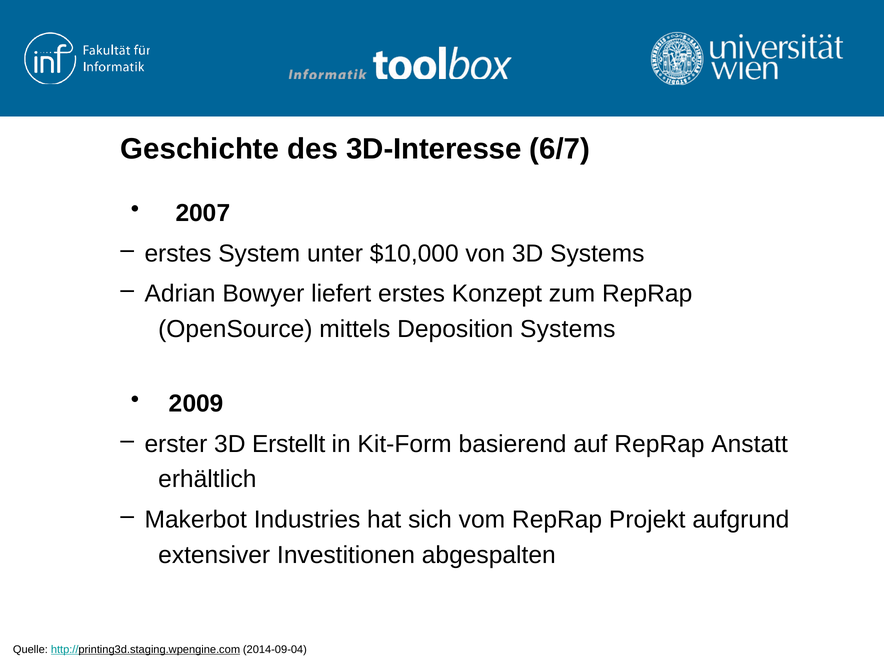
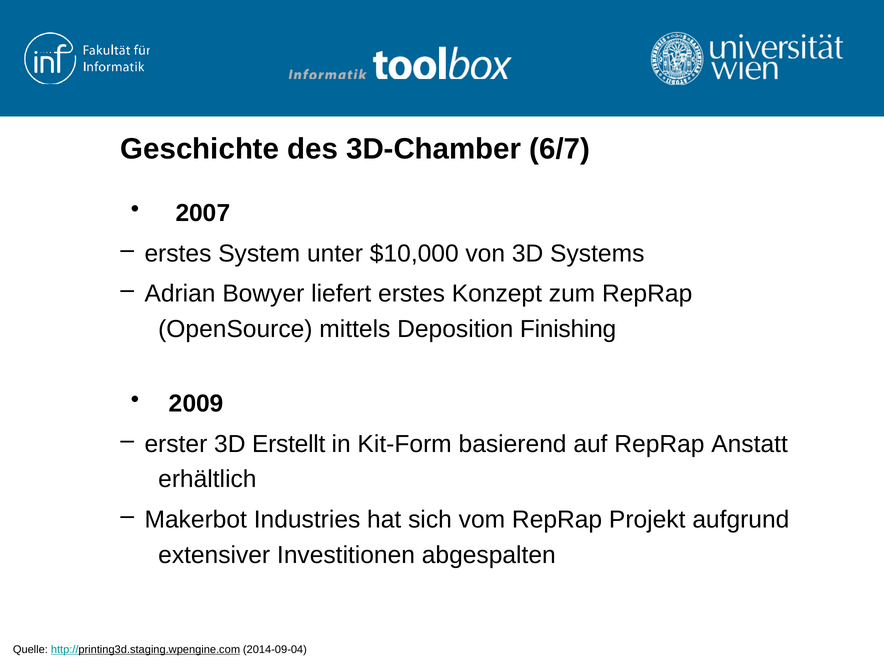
3D-Interesse: 3D-Interesse -> 3D-Chamber (434, 149)
Deposition Systems: Systems -> Finishing (568, 329)
